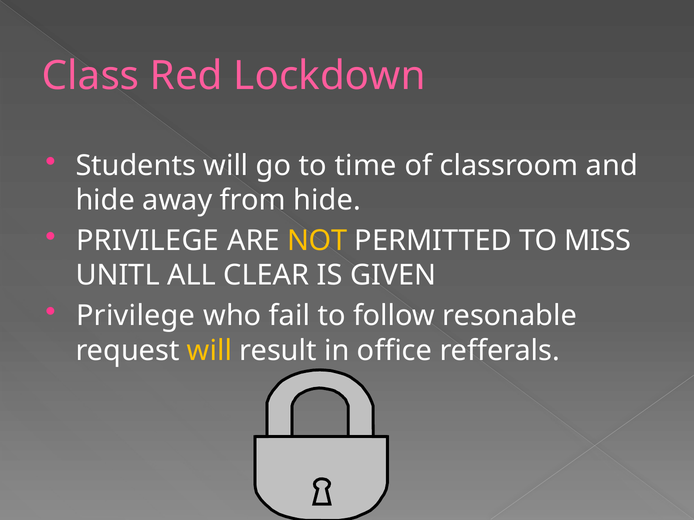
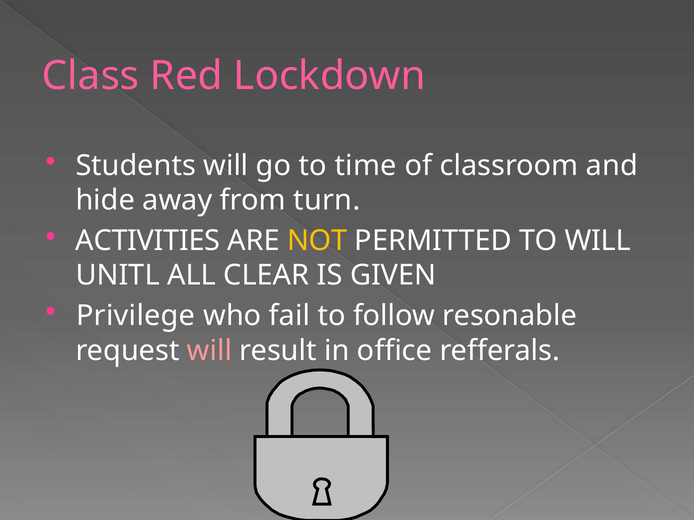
from hide: hide -> turn (327, 200)
PRIVILEGE: PRIVILEGE -> ACTIVITIES (148, 241)
TO MISS: MISS -> WILL (598, 241)
will colour: yellow -> pink (209, 351)
